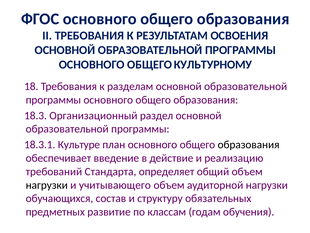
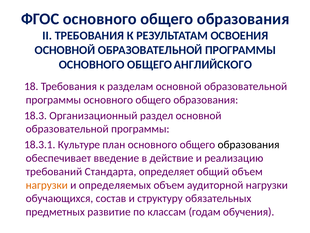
КУЛЬТУРНОМУ: КУЛЬТУРНОМУ -> АНГЛИЙСКОГО (213, 65)
нагрузки colour: black -> orange (47, 185)
учитывающего: учитывающего -> определяемых (115, 185)
